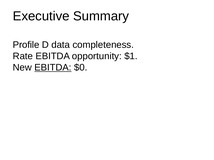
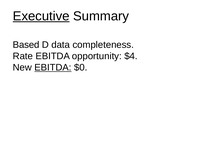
Executive underline: none -> present (41, 16)
Profile: Profile -> Based (26, 45)
$1: $1 -> $4 (131, 56)
